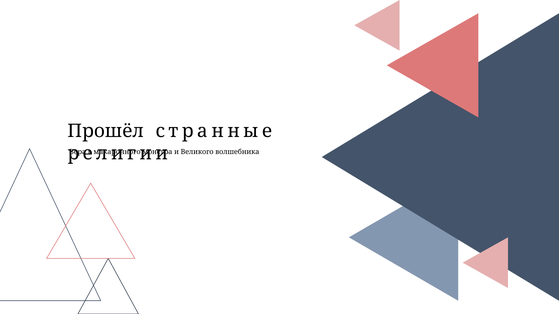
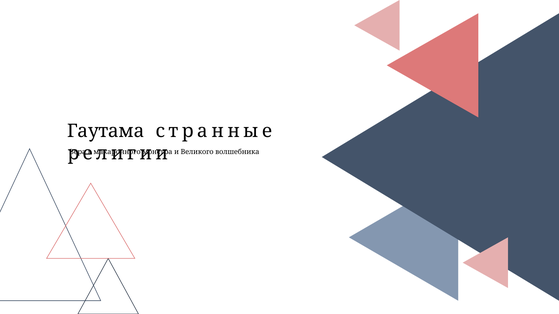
Прошёл: Прошёл -> Гаутама (106, 131)
